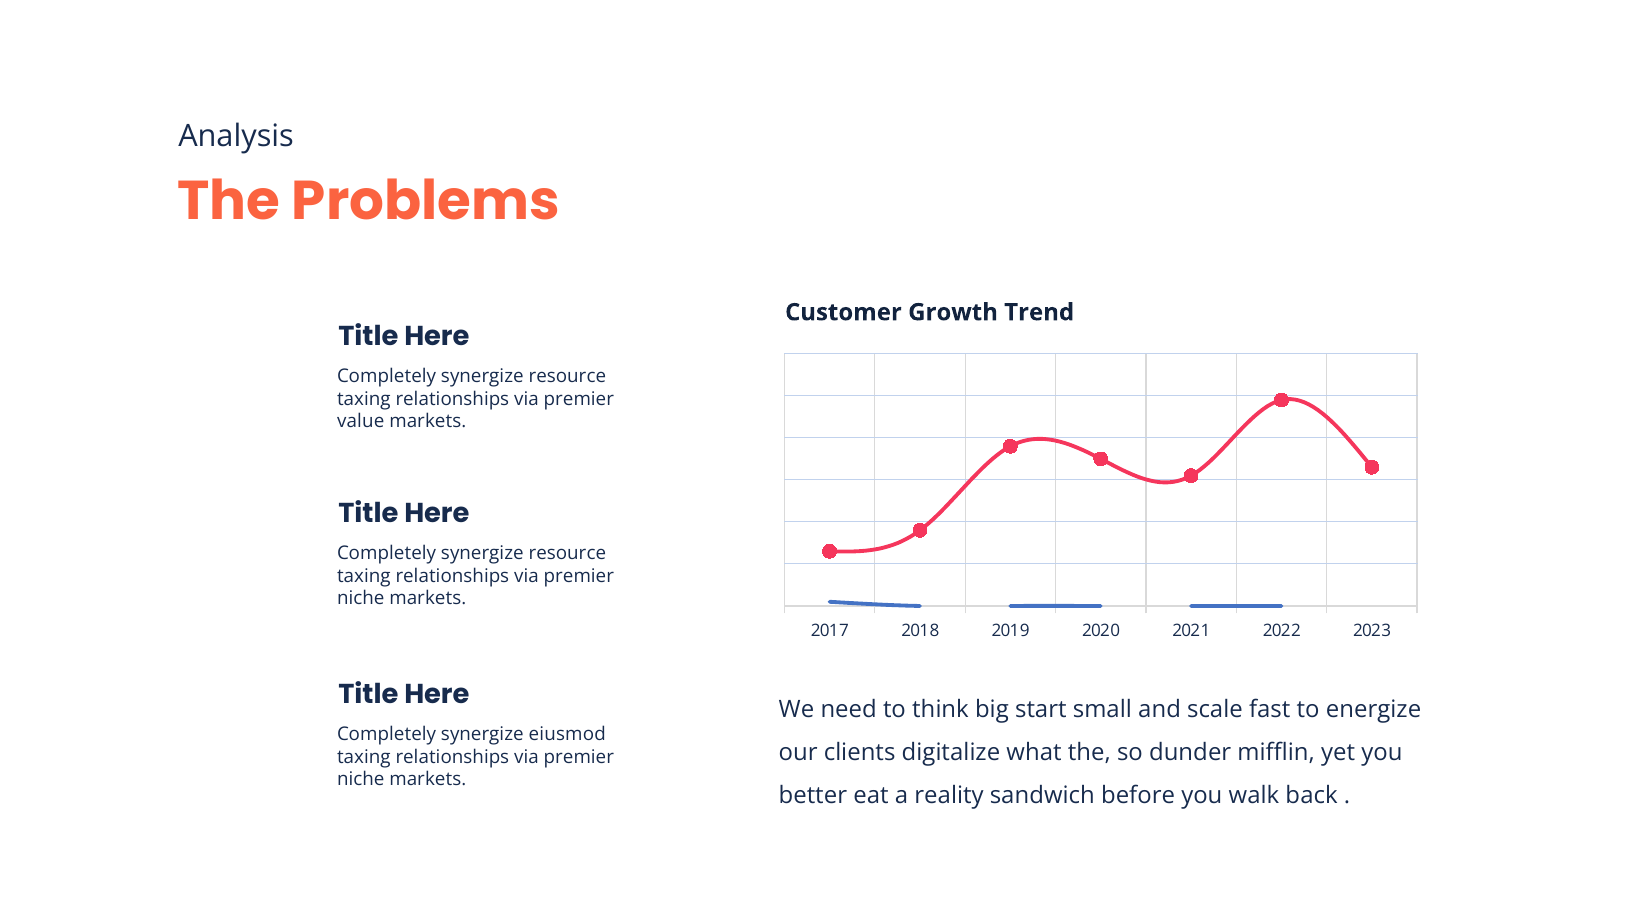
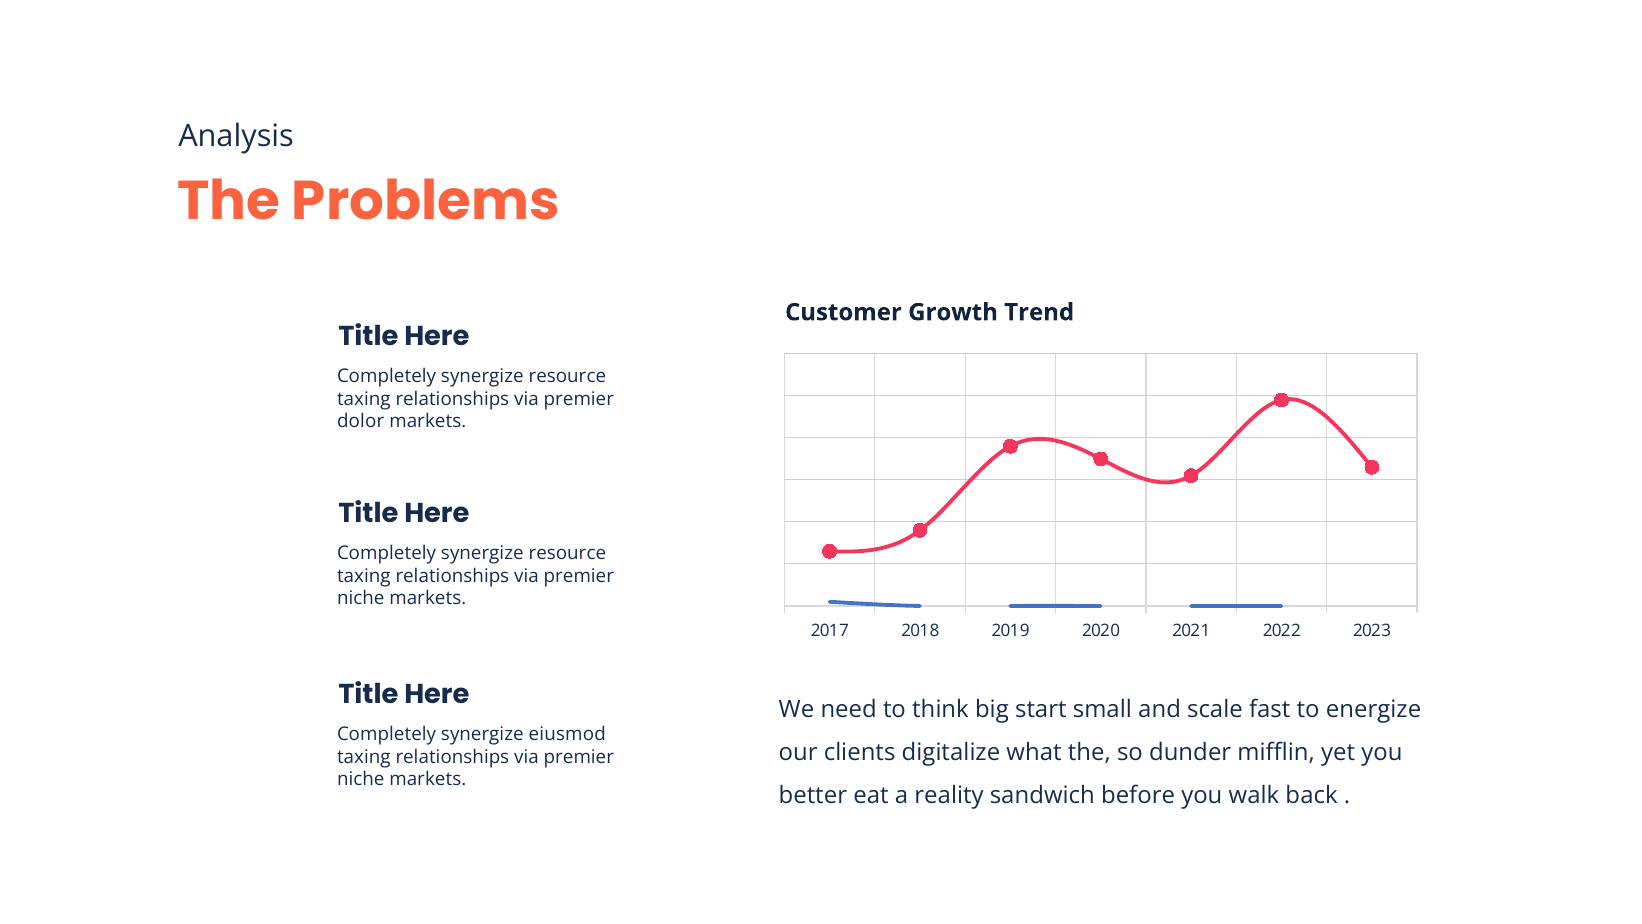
value: value -> dolor (361, 421)
